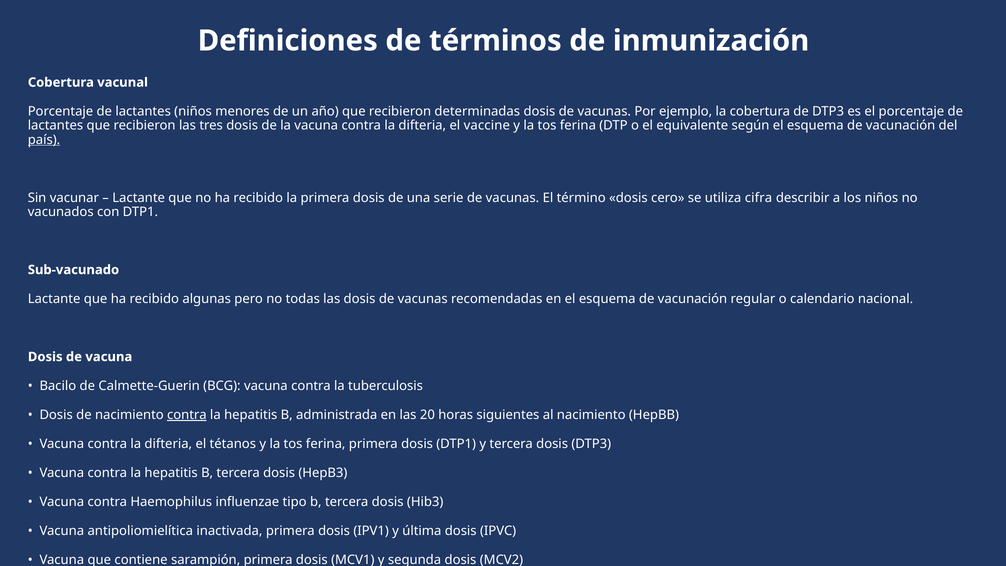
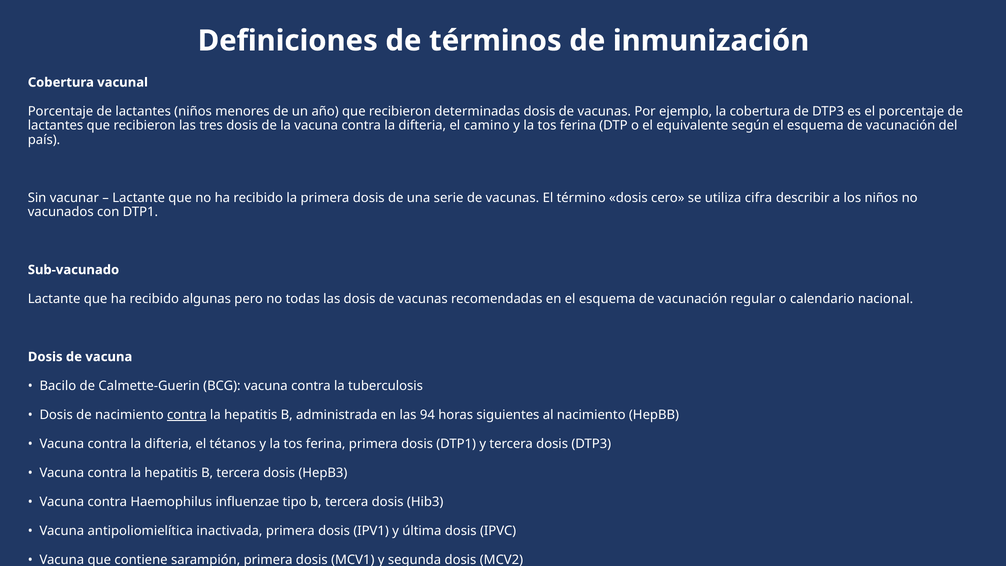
vaccine: vaccine -> camino (487, 126)
país underline: present -> none (44, 140)
20: 20 -> 94 (427, 415)
